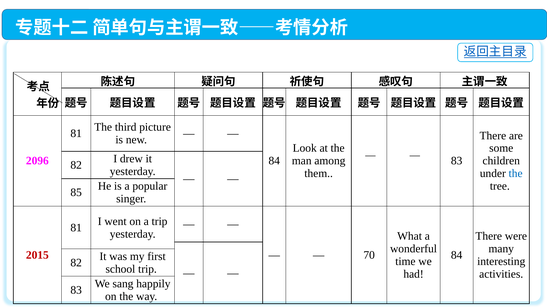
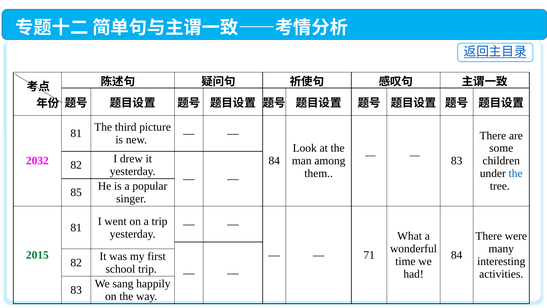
2096: 2096 -> 2032 (37, 161)
2015 colour: red -> green (37, 255)
70: 70 -> 71 (369, 255)
